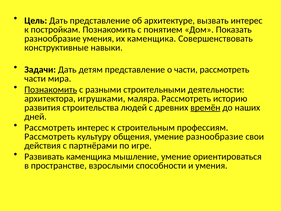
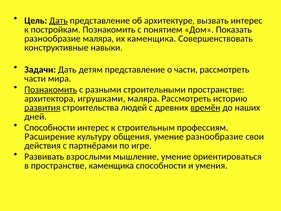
Дать underline: none -> present (58, 20)
разнообразие умения: умения -> маляра (98, 38)
строительными деятельности: деятельности -> пространстве (216, 89)
развития underline: none -> present (42, 107)
Рассмотреть: Рассмотреть -> Способности (50, 127)
Рассмотреть: Рассмотреть -> Расширение (50, 136)
Развивать каменщика: каменщика -> взрослыми (89, 156)
пространстве взрослыми: взрослыми -> каменщика (111, 165)
